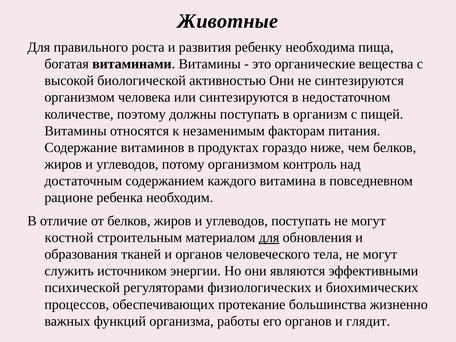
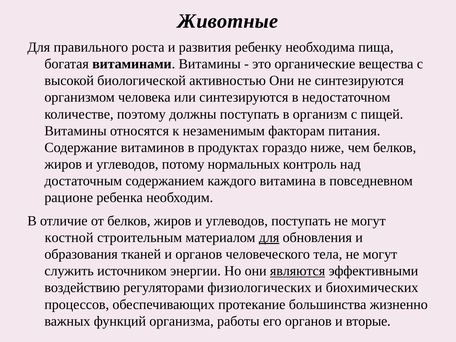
потому организмом: организмом -> нормальных (244, 164)
являются underline: none -> present (298, 271)
психической: психической -> воздействию (82, 288)
глядит: глядит -> вторые (368, 321)
